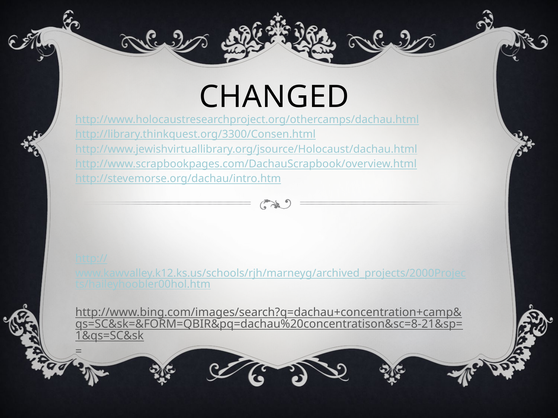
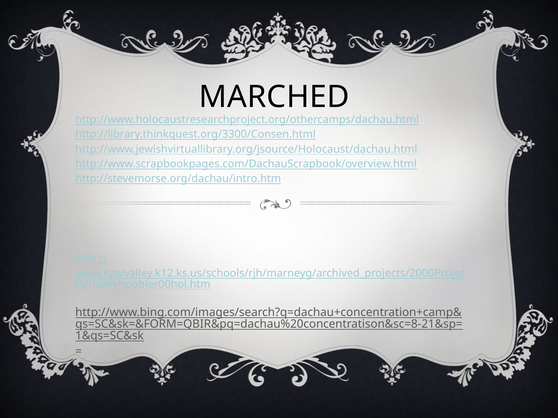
CHANGED: CHANGED -> MARCHED (274, 97)
